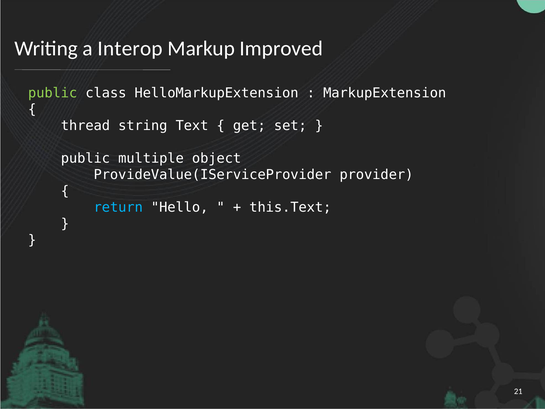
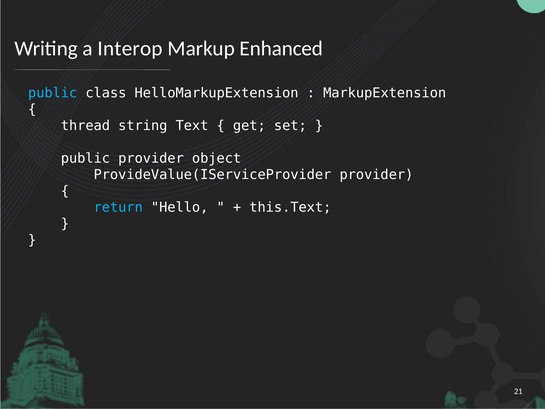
Improved: Improved -> Enhanced (281, 49)
public colour: light green -> light blue (53, 93)
public multiple: multiple -> provider (151, 158)
